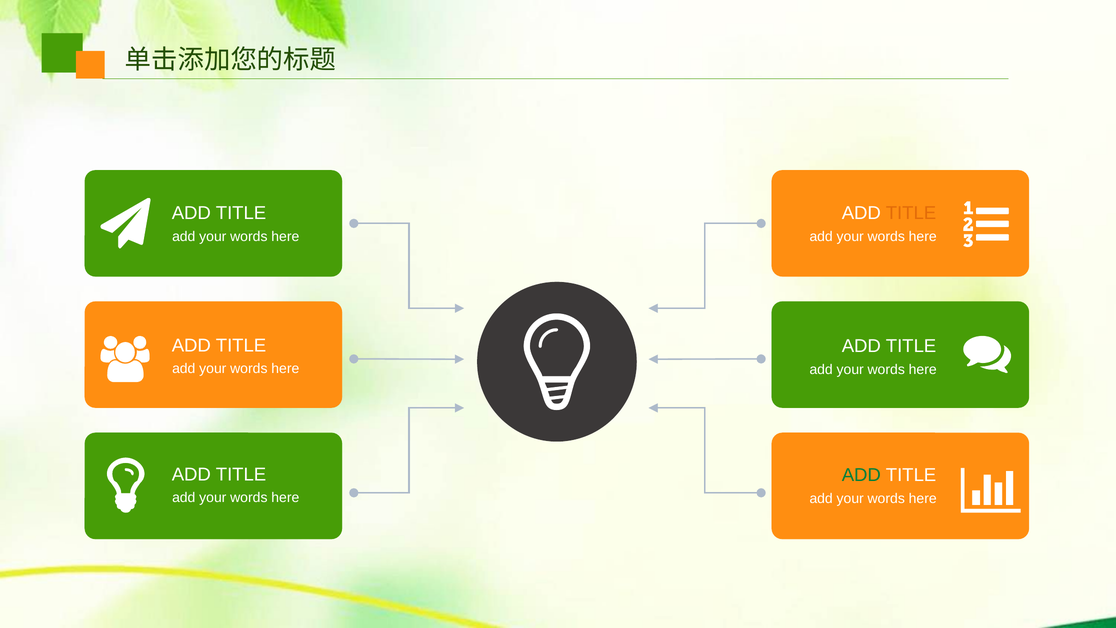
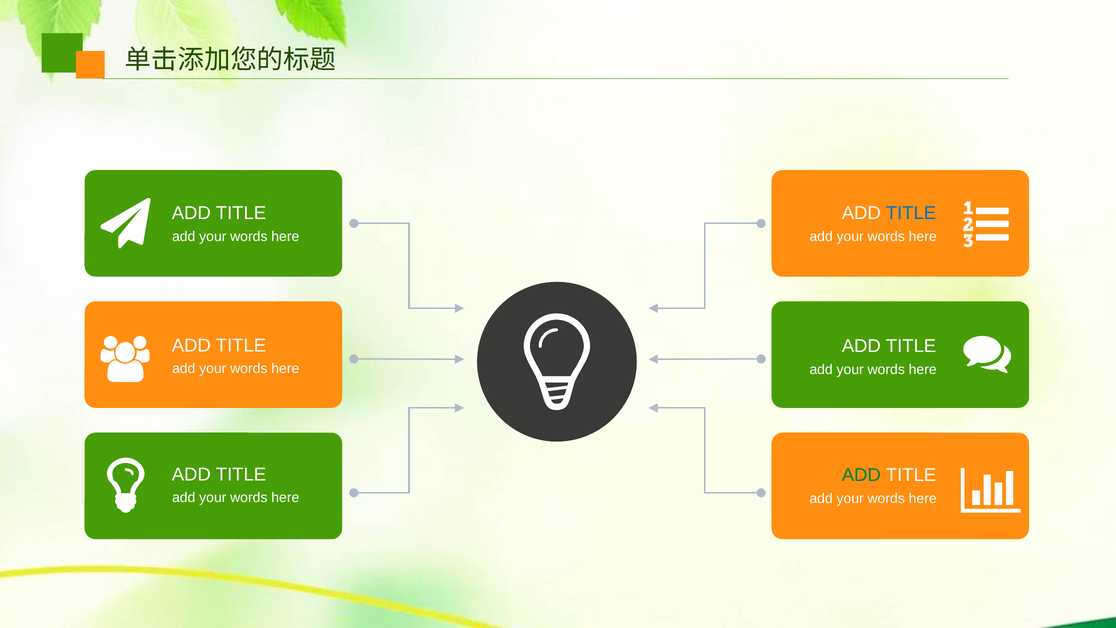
TITLE colour: orange -> blue (911, 213)
